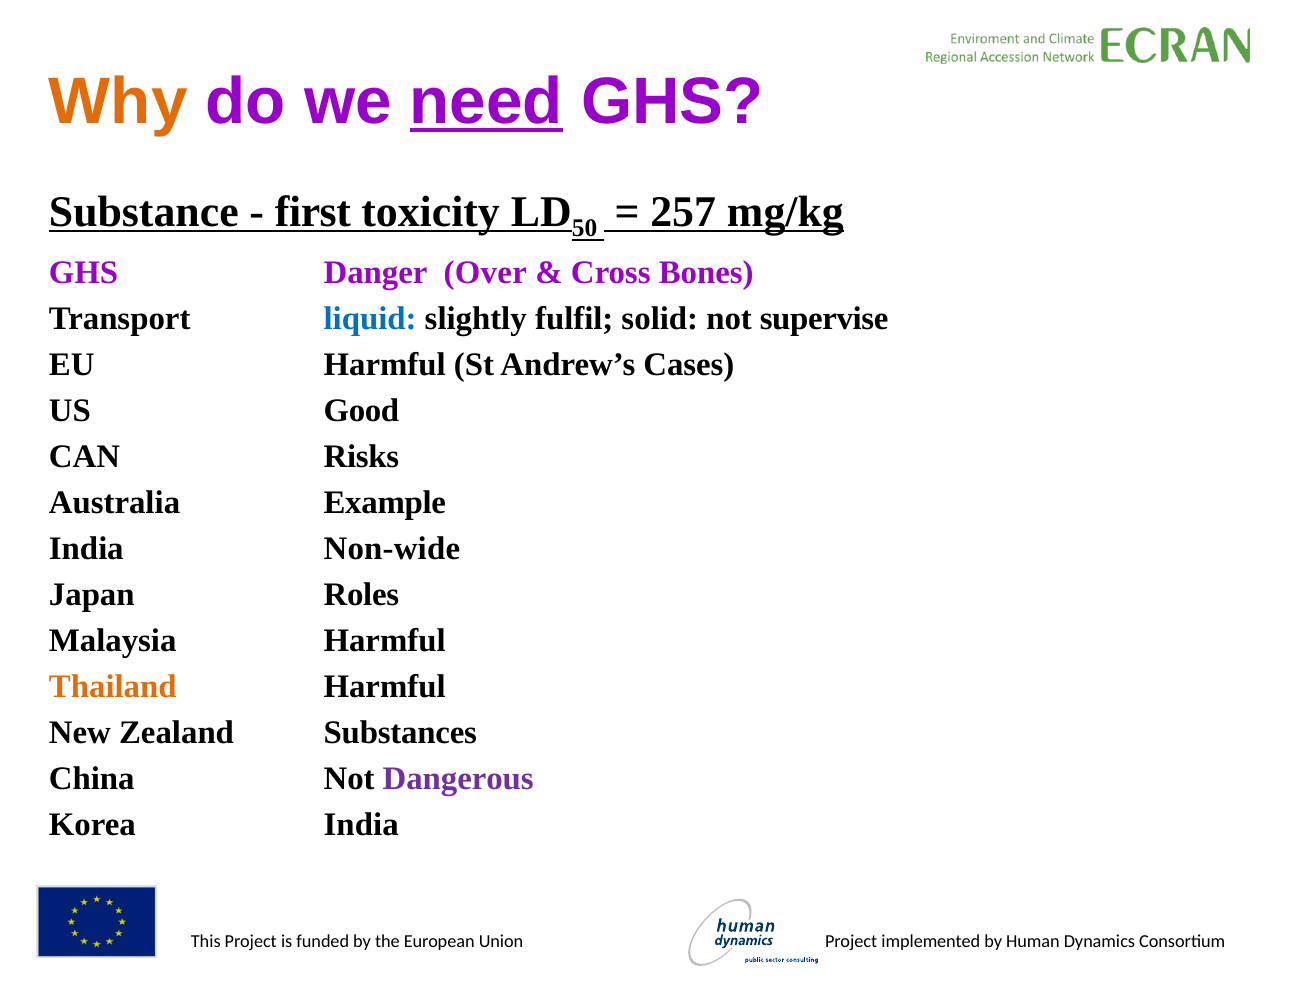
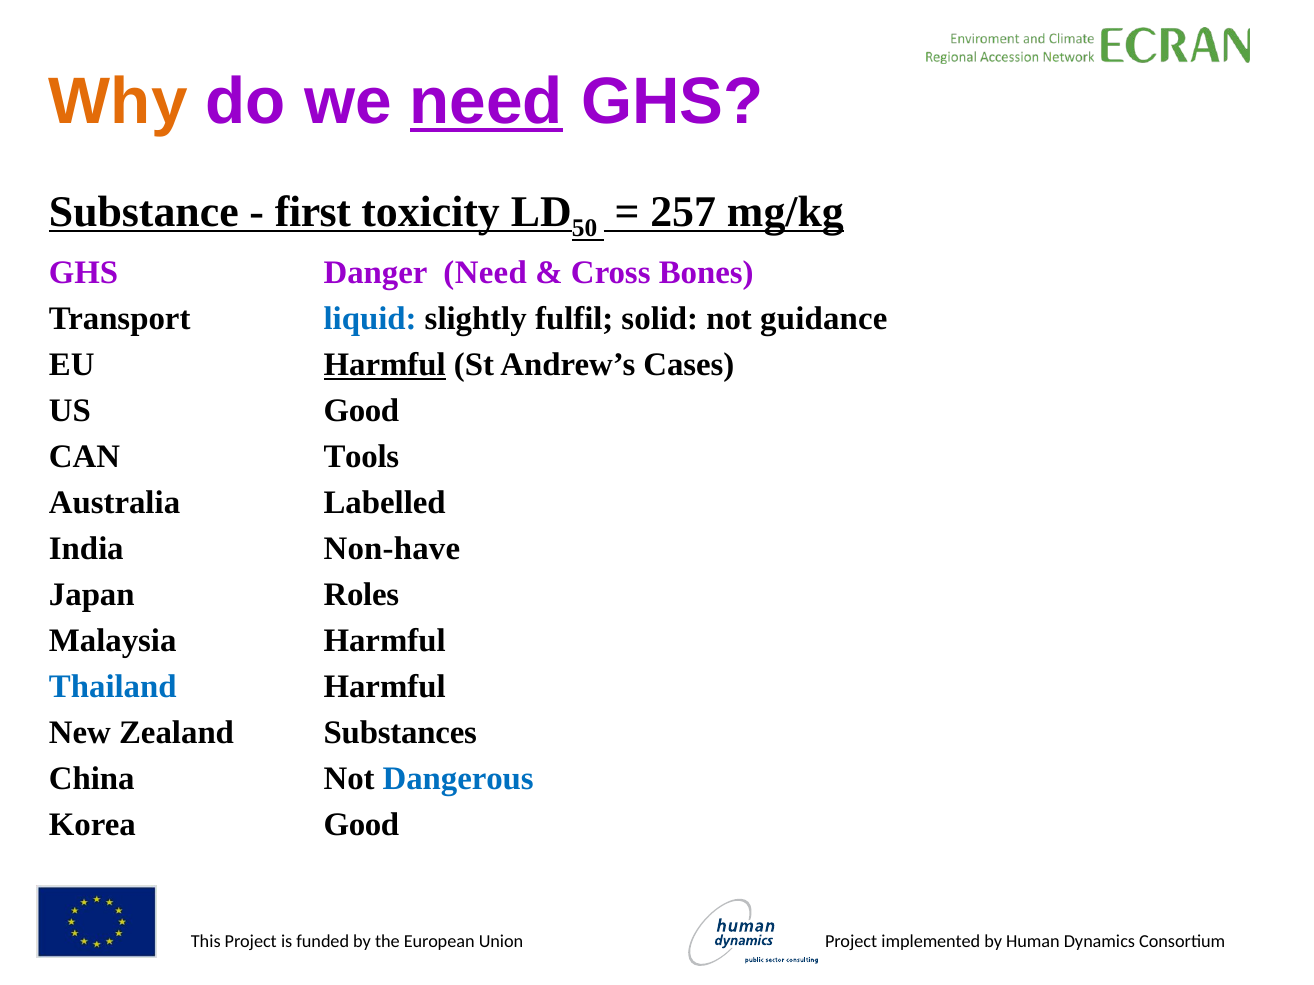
Danger Over: Over -> Need (485, 273)
supervise: supervise -> guidance (824, 319)
Harmful underline: none -> present (385, 365)
Risks: Risks -> Tools (361, 457)
Example: Example -> Labelled (385, 503)
Non-wide: Non-wide -> Non-have (392, 549)
Thailand colour: orange -> blue (113, 687)
Dangerous colour: purple -> blue (458, 779)
Korea India: India -> Good (361, 825)
